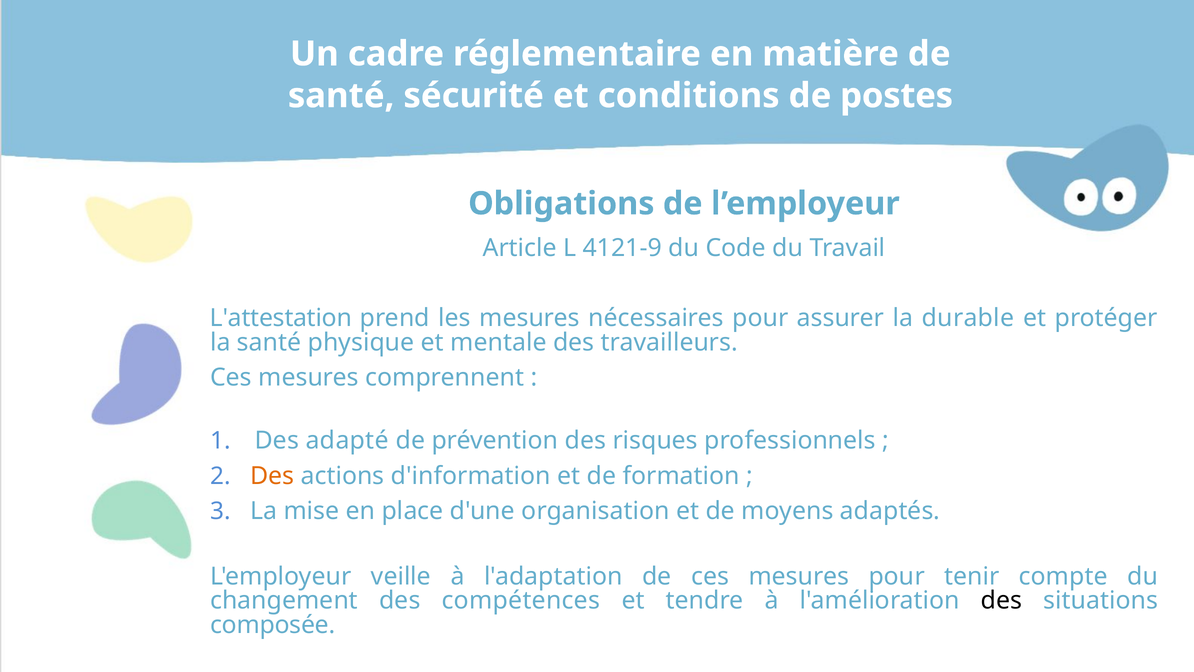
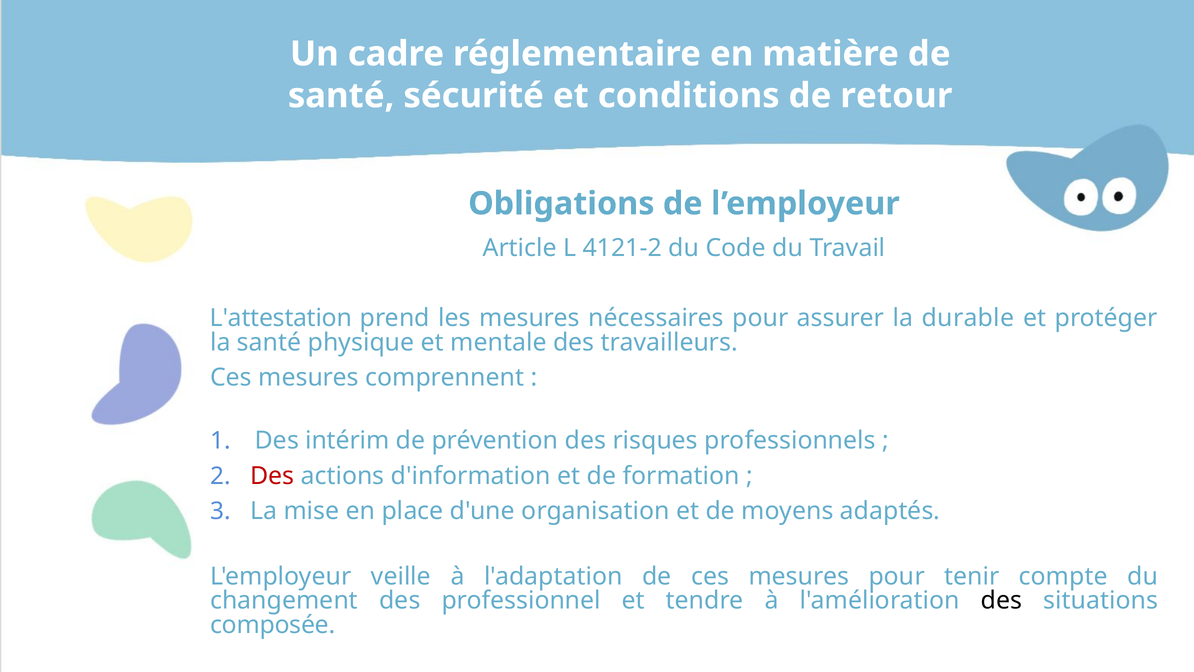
postes: postes -> retour (896, 96)
4121-9: 4121-9 -> 4121-2 (622, 248)
adapté: adapté -> intérim (347, 440)
Des colour: orange -> red (272, 476)
compétences: compétences -> professionnel (521, 600)
